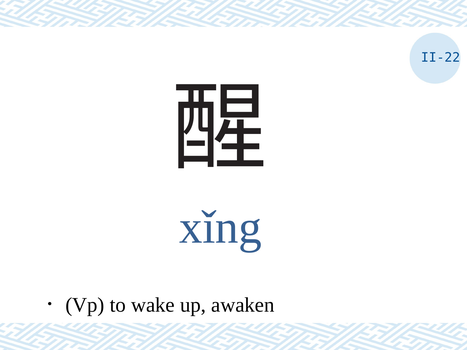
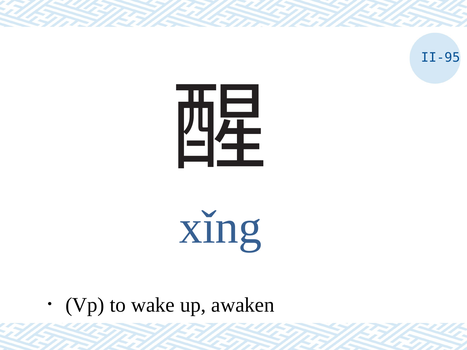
II-22: II-22 -> II-95 (441, 58)
